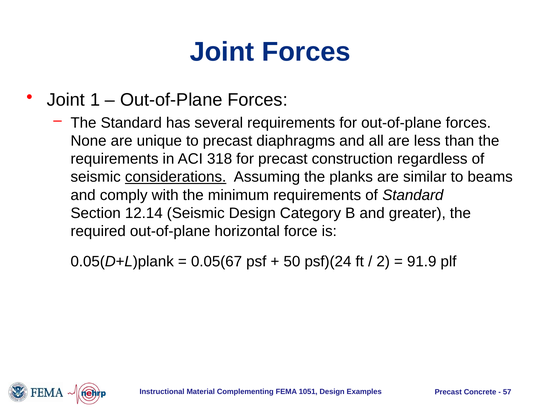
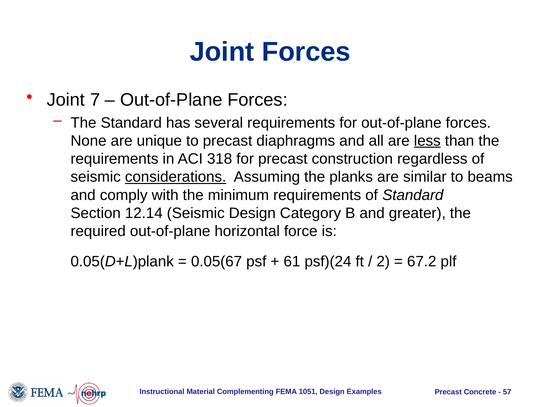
1: 1 -> 7 (95, 100)
less underline: none -> present (427, 141)
50: 50 -> 61 (292, 261)
91.9: 91.9 -> 67.2 (422, 261)
